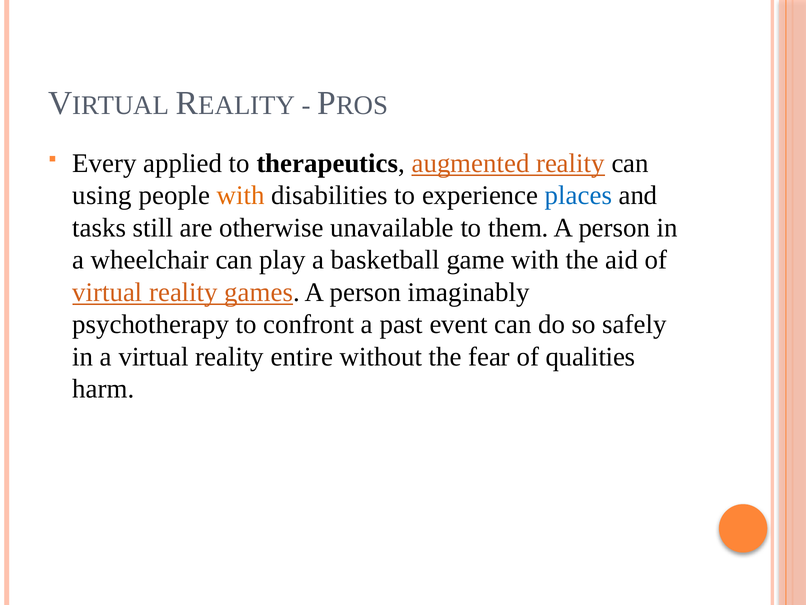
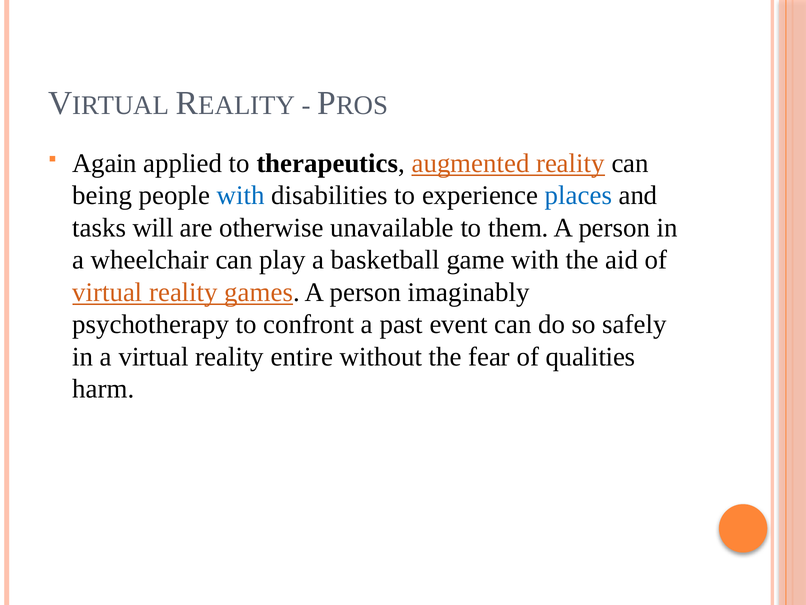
Every: Every -> Again (105, 163)
using: using -> being (102, 195)
with colour: orange -> blue (241, 195)
still: still -> will (153, 228)
